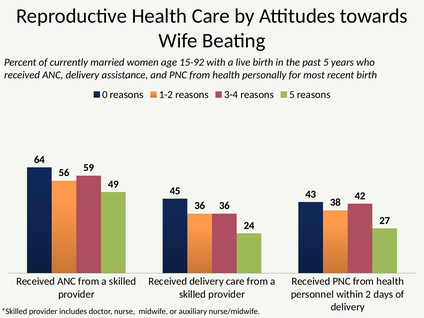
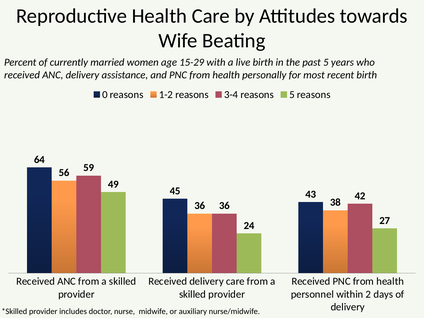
15-92: 15-92 -> 15-29 (192, 62)
